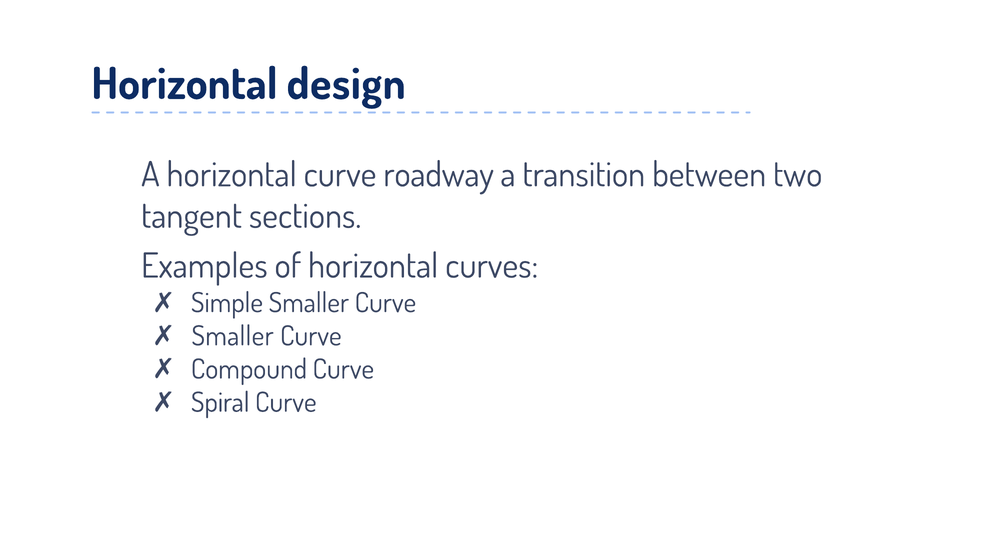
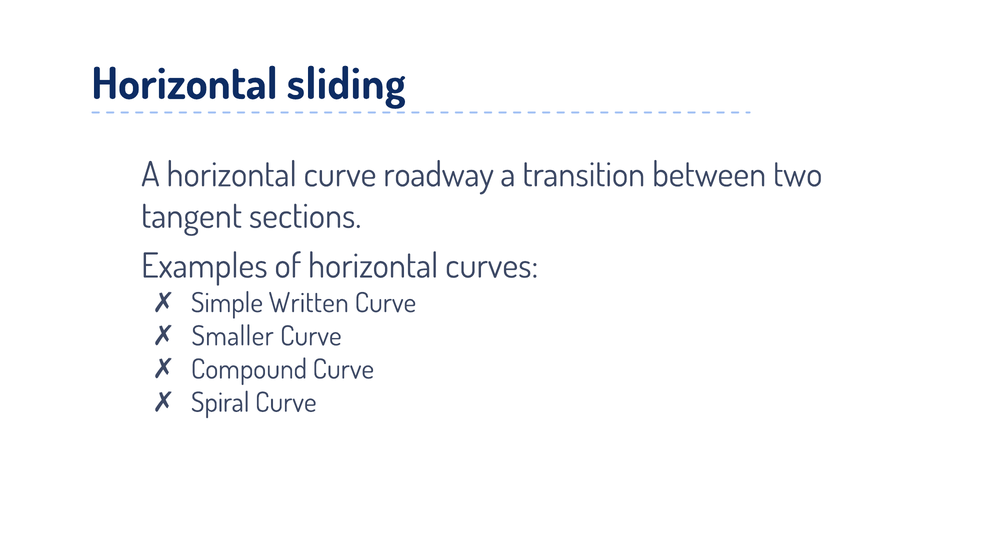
design: design -> sliding (346, 84)
Simple Smaller: Smaller -> Written (309, 303)
